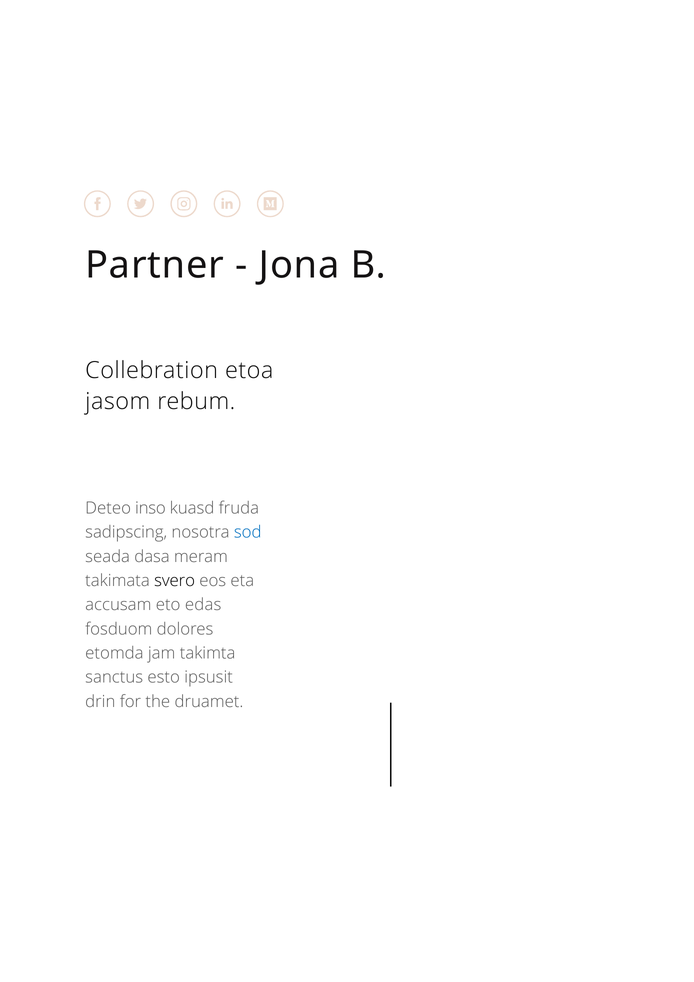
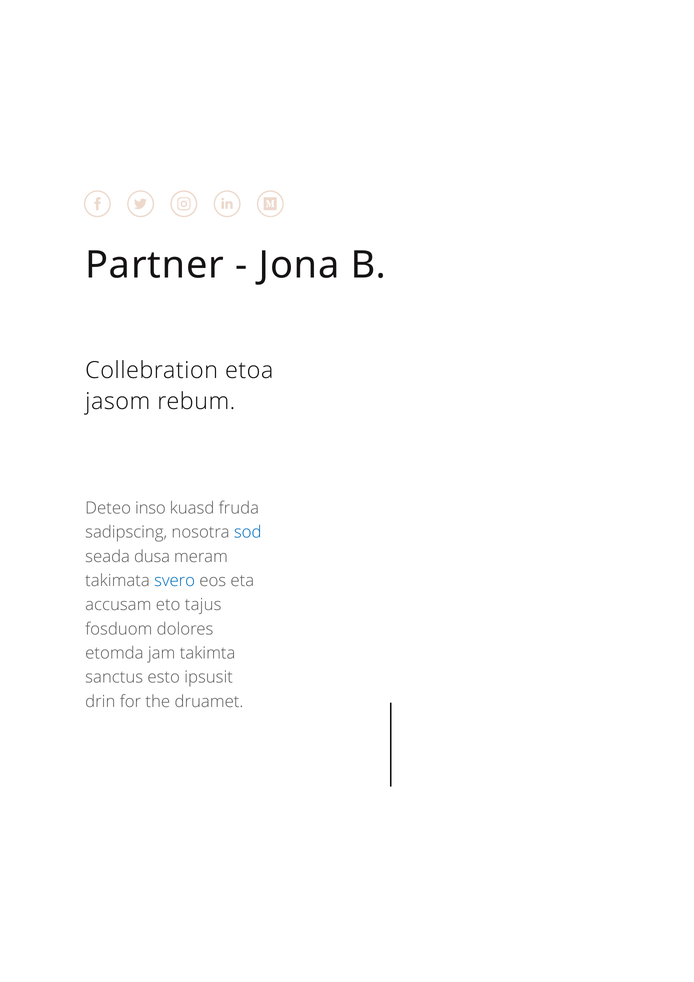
dasa: dasa -> dusa (152, 556)
svero colour: black -> blue (175, 581)
edas: edas -> tajus (203, 605)
